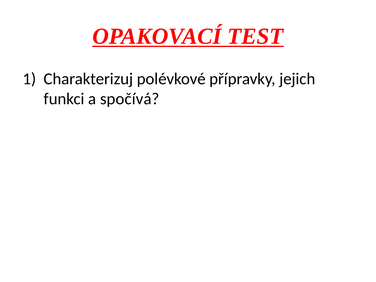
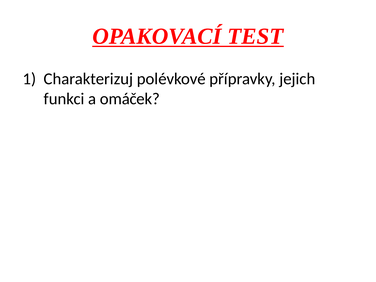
spočívá: spočívá -> omáček (130, 99)
